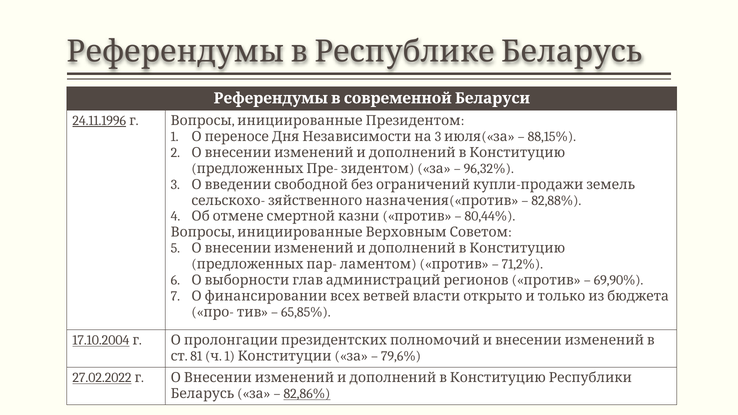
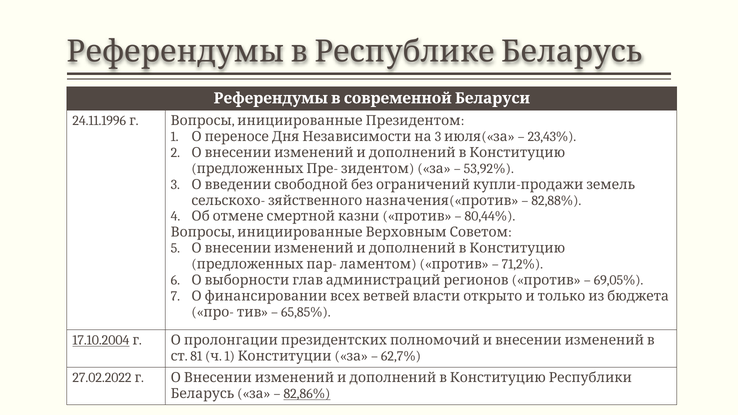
24.11.1996 underline: present -> none (99, 121)
88,15%: 88,15% -> 23,43% (552, 137)
96,32%: 96,32% -> 53,92% (489, 169)
69,90%: 69,90% -> 69,05% (619, 280)
79,6%: 79,6% -> 62,7% (401, 356)
27.02.2022 underline: present -> none (102, 378)
